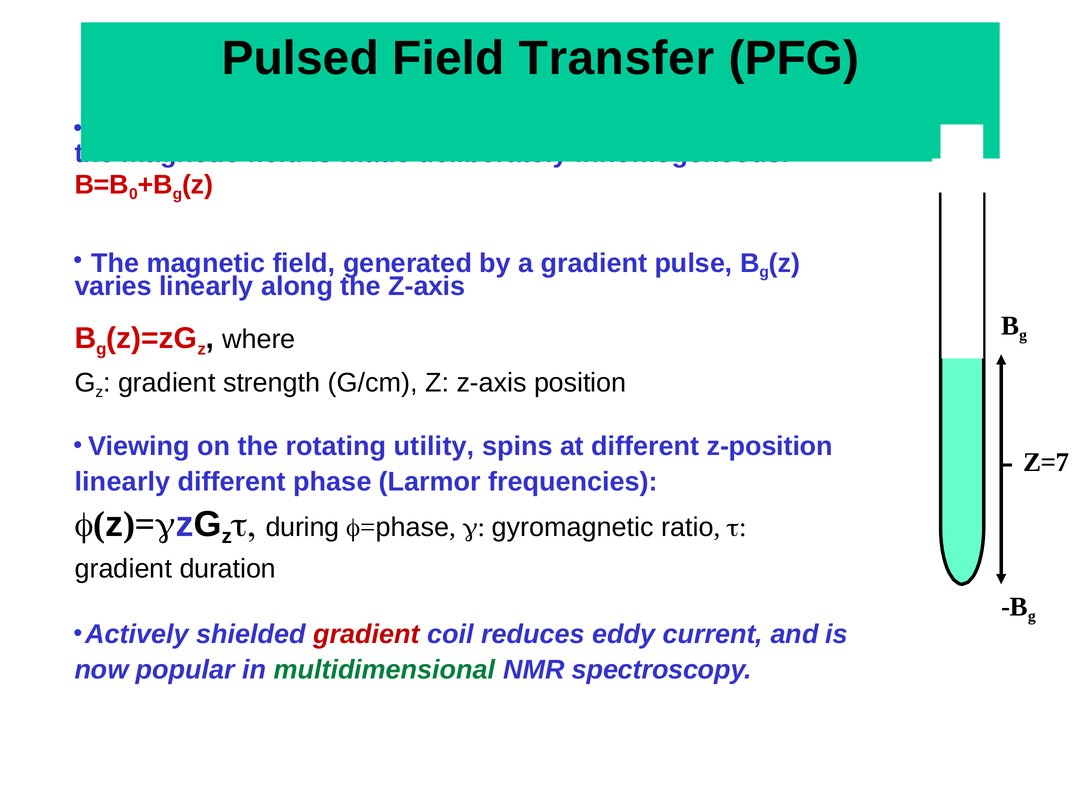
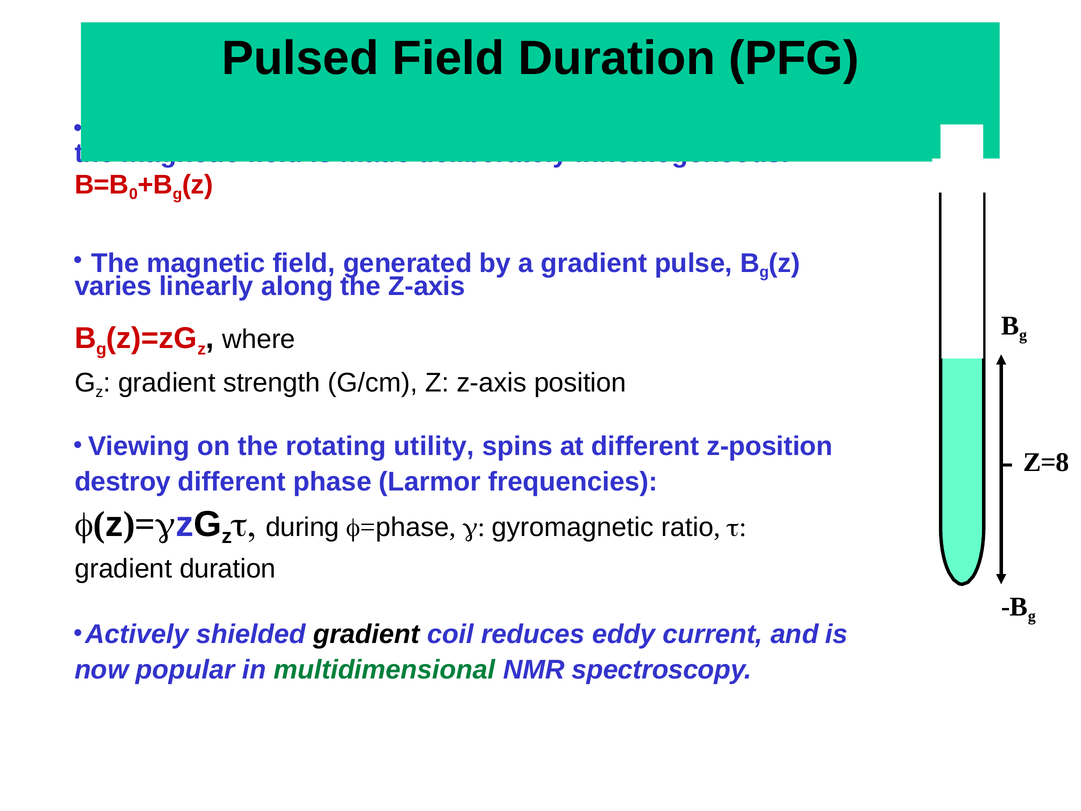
Field Transfer: Transfer -> Duration (617, 58)
Z=7: Z=7 -> Z=8 (1046, 462)
linearly: linearly -> destroy (123, 481)
gradient colour: red -> black (367, 634)
